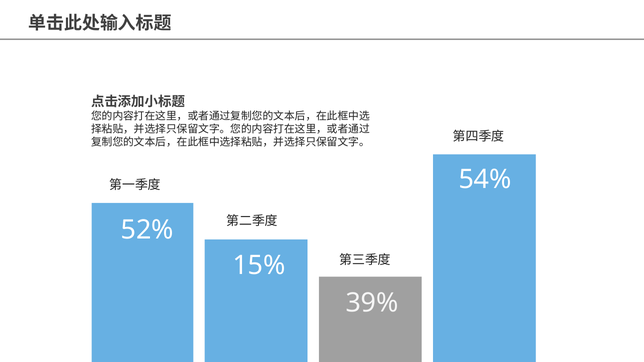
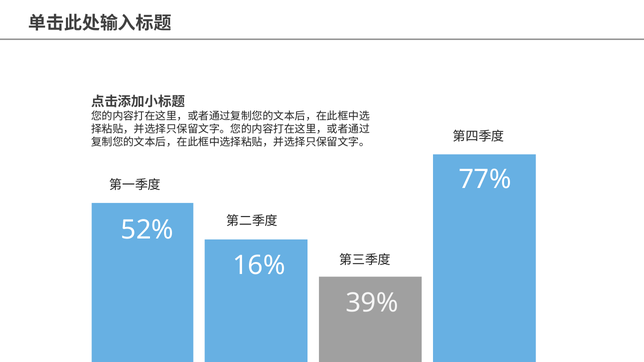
54%: 54% -> 77% (485, 179)
15%: 15% -> 16% (259, 266)
